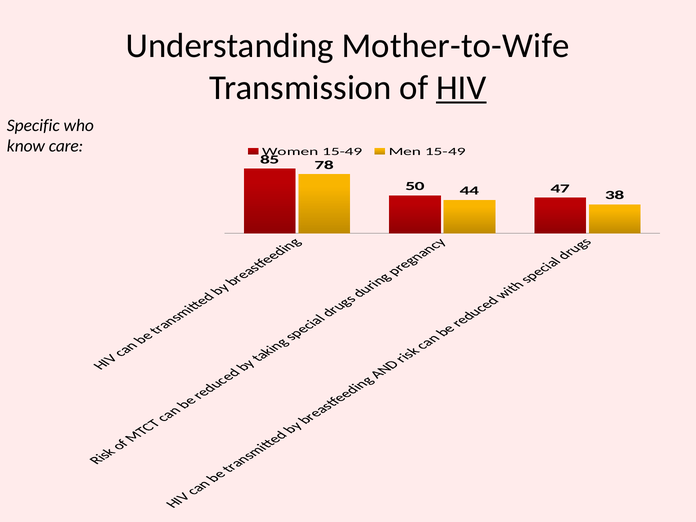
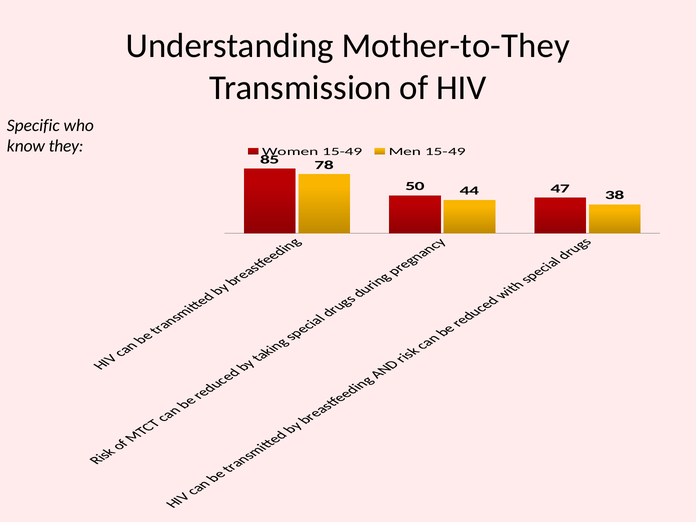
Mother-to-Wife: Mother-to-Wife -> Mother-to-They (456, 46)
HIV underline: present -> none (461, 88)
care: care -> they (66, 146)
